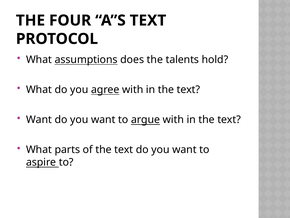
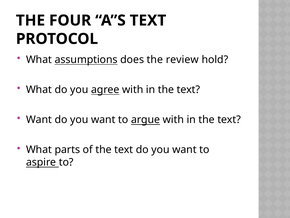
talents: talents -> review (182, 59)
